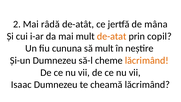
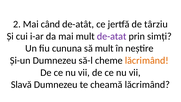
râdă: râdă -> când (50, 24)
mâna: mâna -> târziu (156, 24)
de-atat colour: orange -> purple (112, 36)
copil: copil -> simți (160, 36)
Isaac: Isaac -> Slavă (21, 84)
